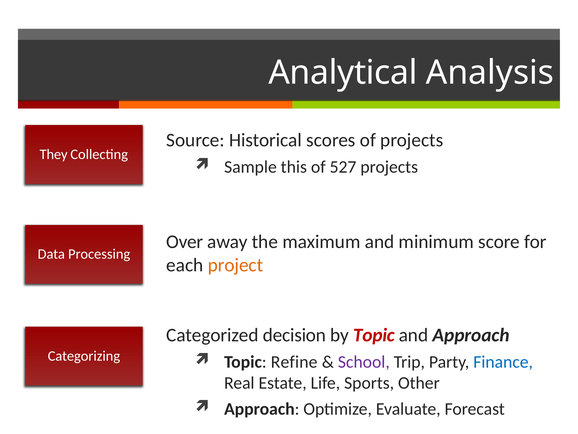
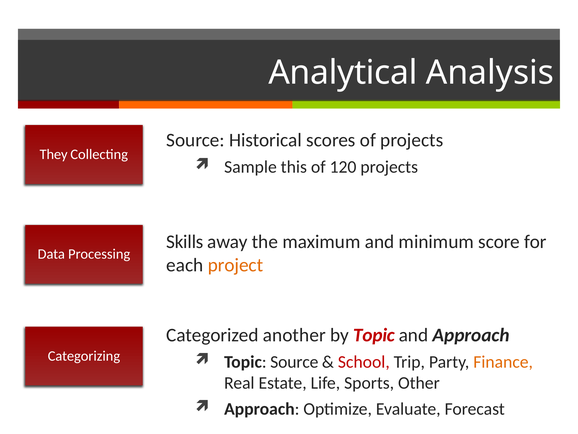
527: 527 -> 120 (343, 167)
Over: Over -> Skills (185, 242)
decision: decision -> another (294, 335)
Topic Refine: Refine -> Source (294, 361)
School colour: purple -> red (364, 361)
Finance colour: blue -> orange (503, 361)
